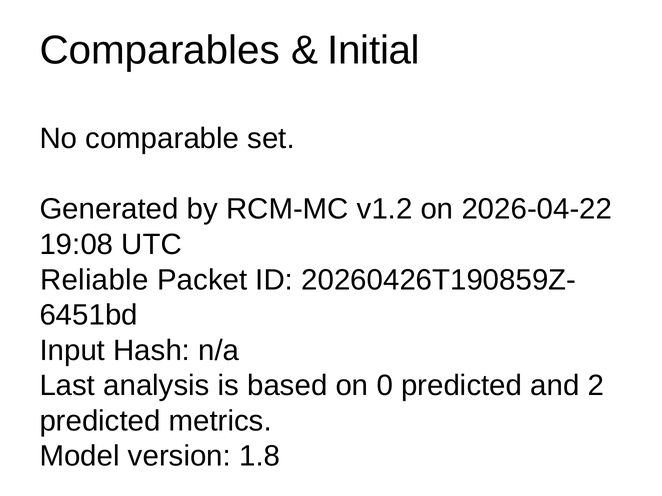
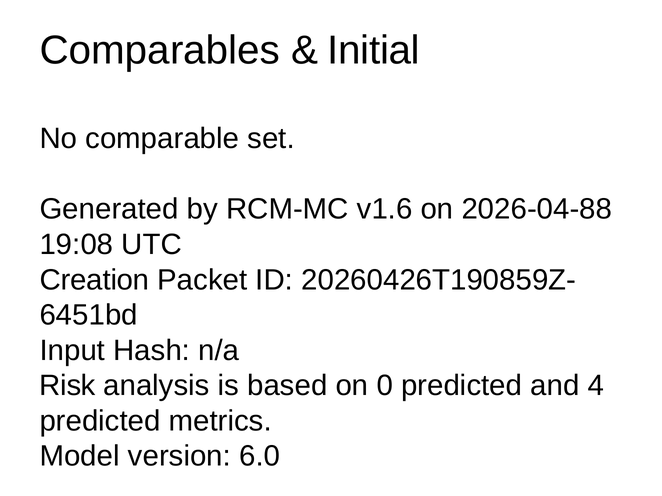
v1.2: v1.2 -> v1.6 (385, 209)
2026-04-22: 2026-04-22 -> 2026-04-88 (537, 209)
Reliable: Reliable -> Creation (94, 280)
Last: Last -> Risk (68, 386)
2: 2 -> 4 (596, 386)
1.8: 1.8 -> 6.0 (260, 457)
